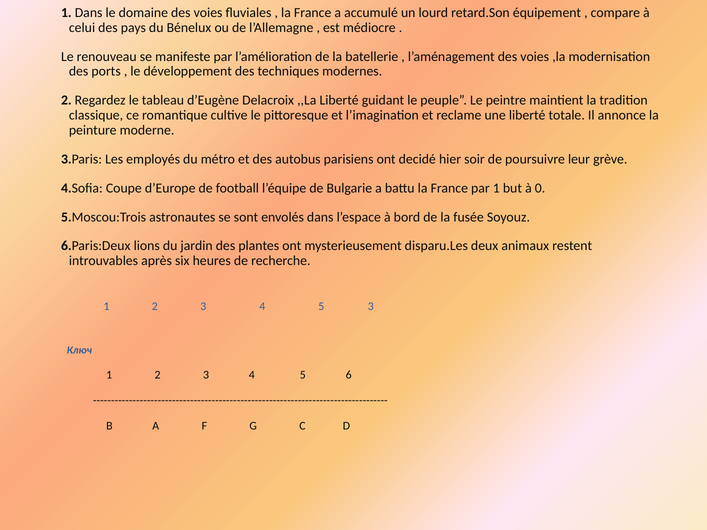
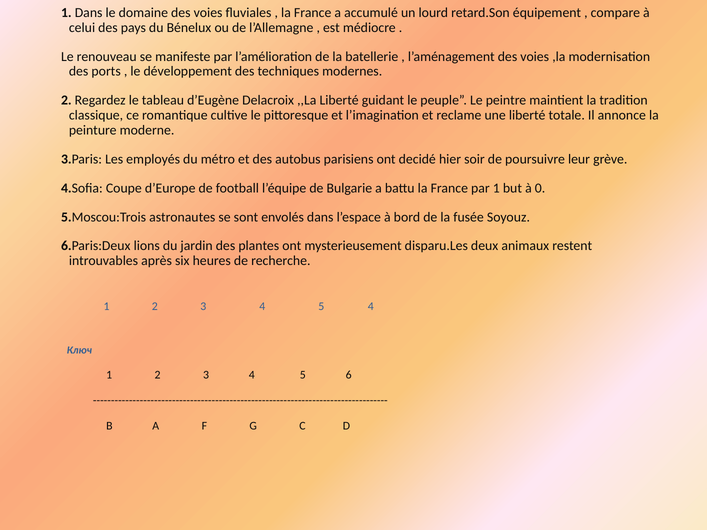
5 3: 3 -> 4 (371, 307)
